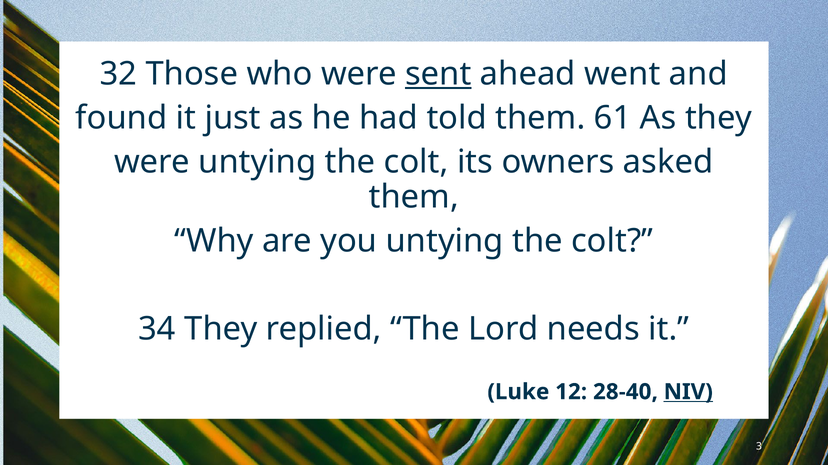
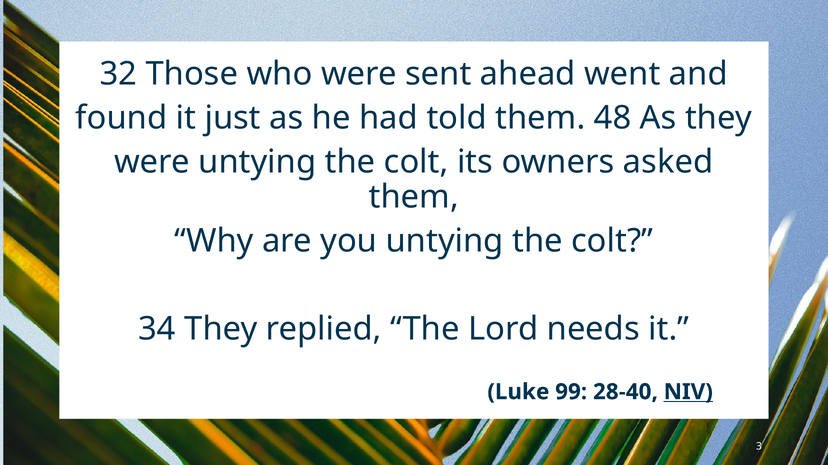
sent underline: present -> none (438, 74)
61: 61 -> 48 (613, 118)
12: 12 -> 99 (571, 392)
